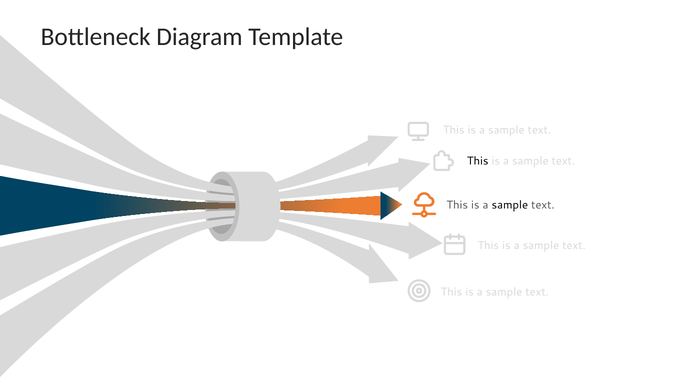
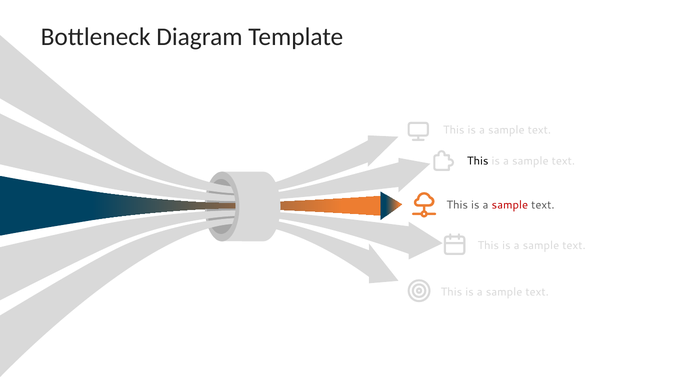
sample colour: black -> red (510, 205)
